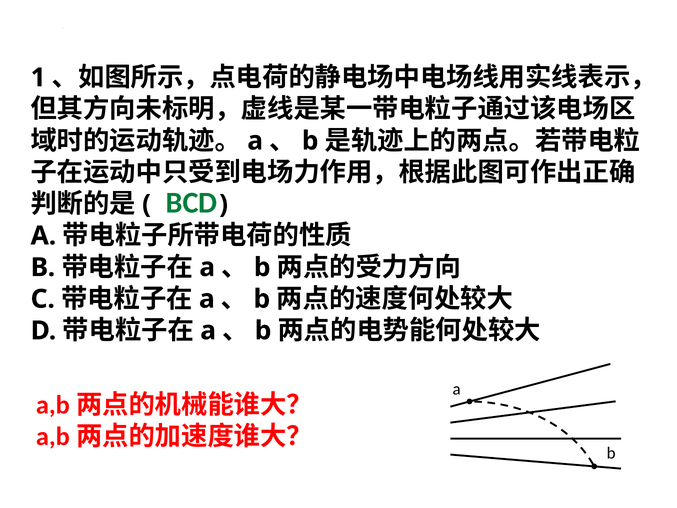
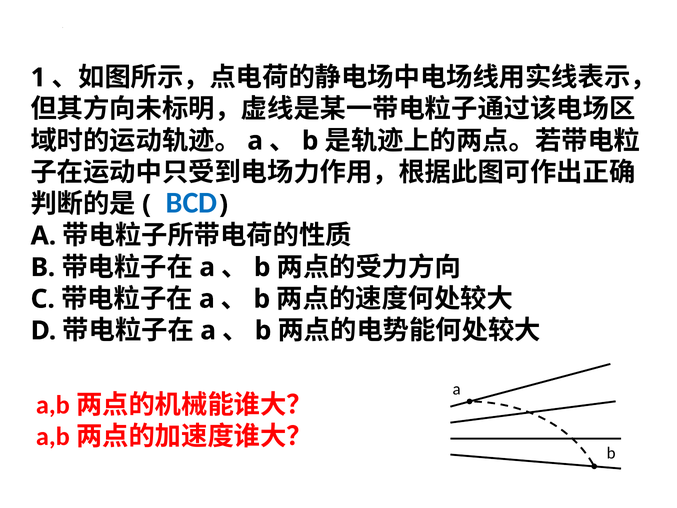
BCD colour: green -> blue (192, 203)
